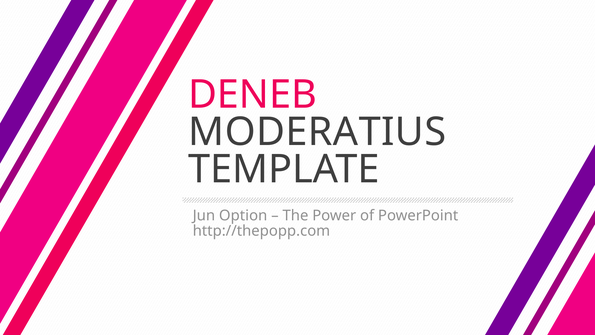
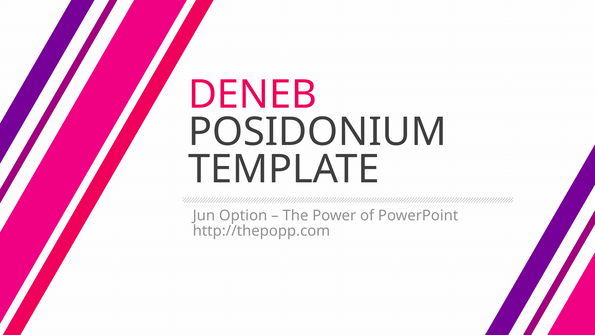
MODERATIUS: MODERATIUS -> POSIDONIUM (317, 132)
